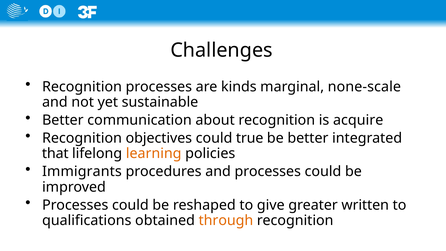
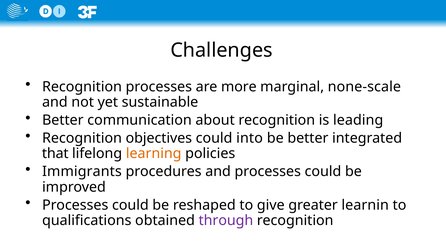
kinds: kinds -> more (239, 87)
acquire: acquire -> leading (358, 120)
true: true -> into (250, 138)
written: written -> learnin (365, 205)
through colour: orange -> purple (226, 220)
